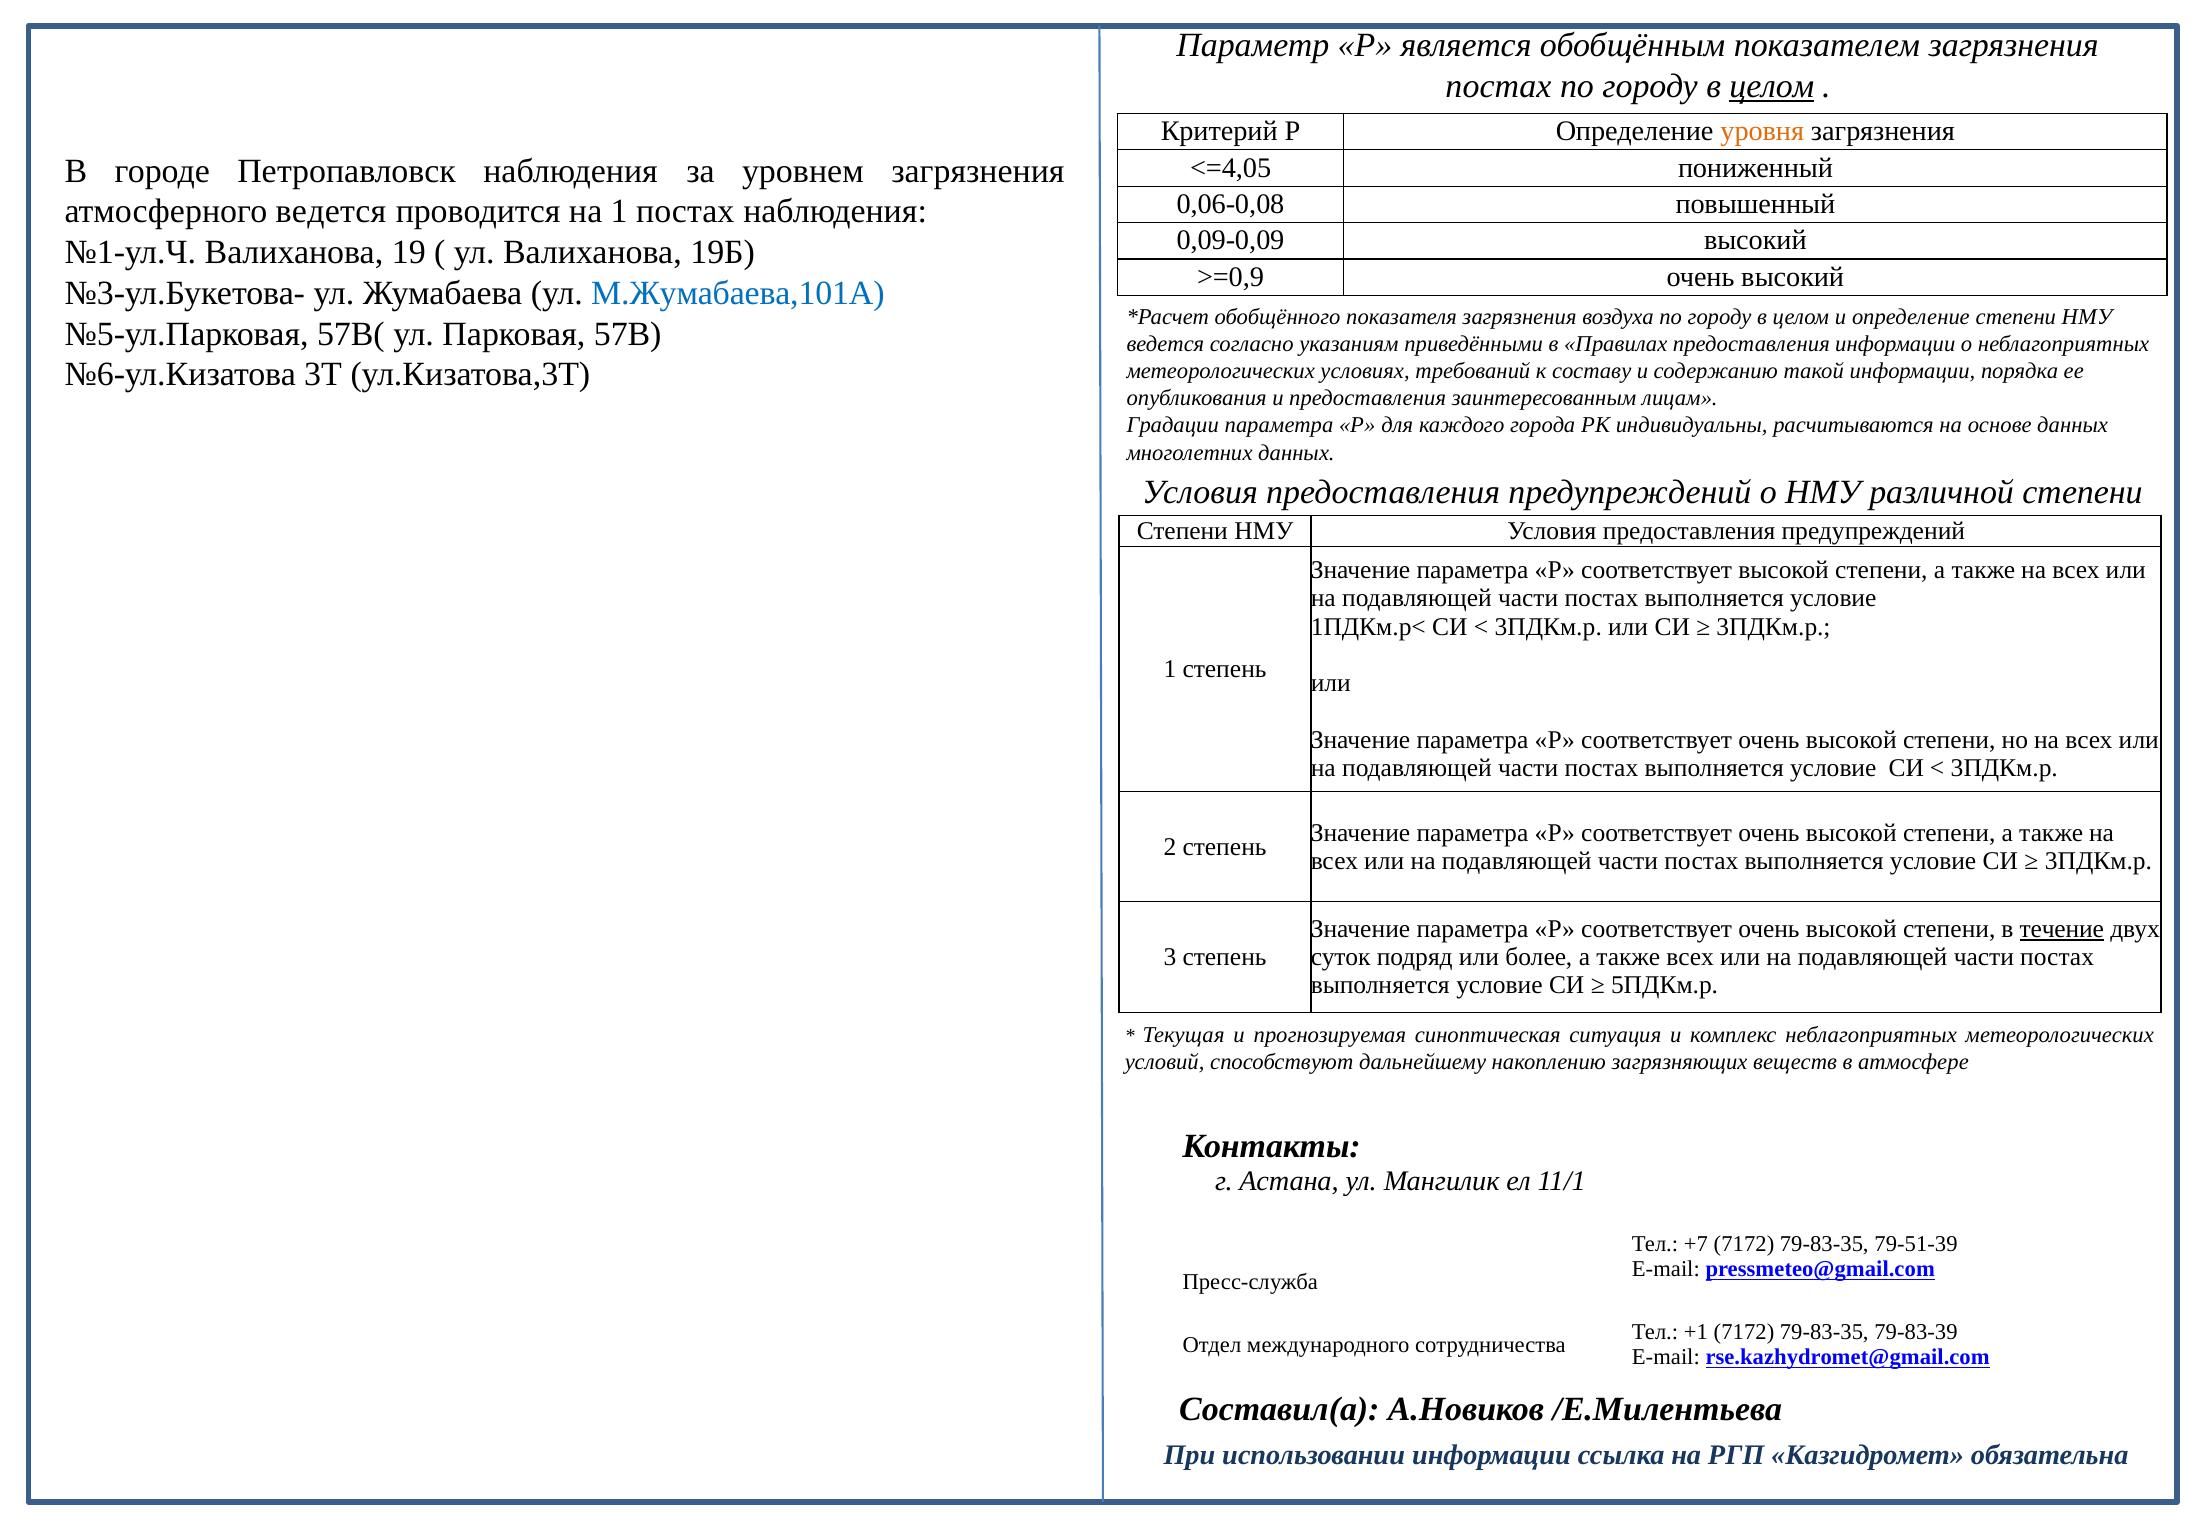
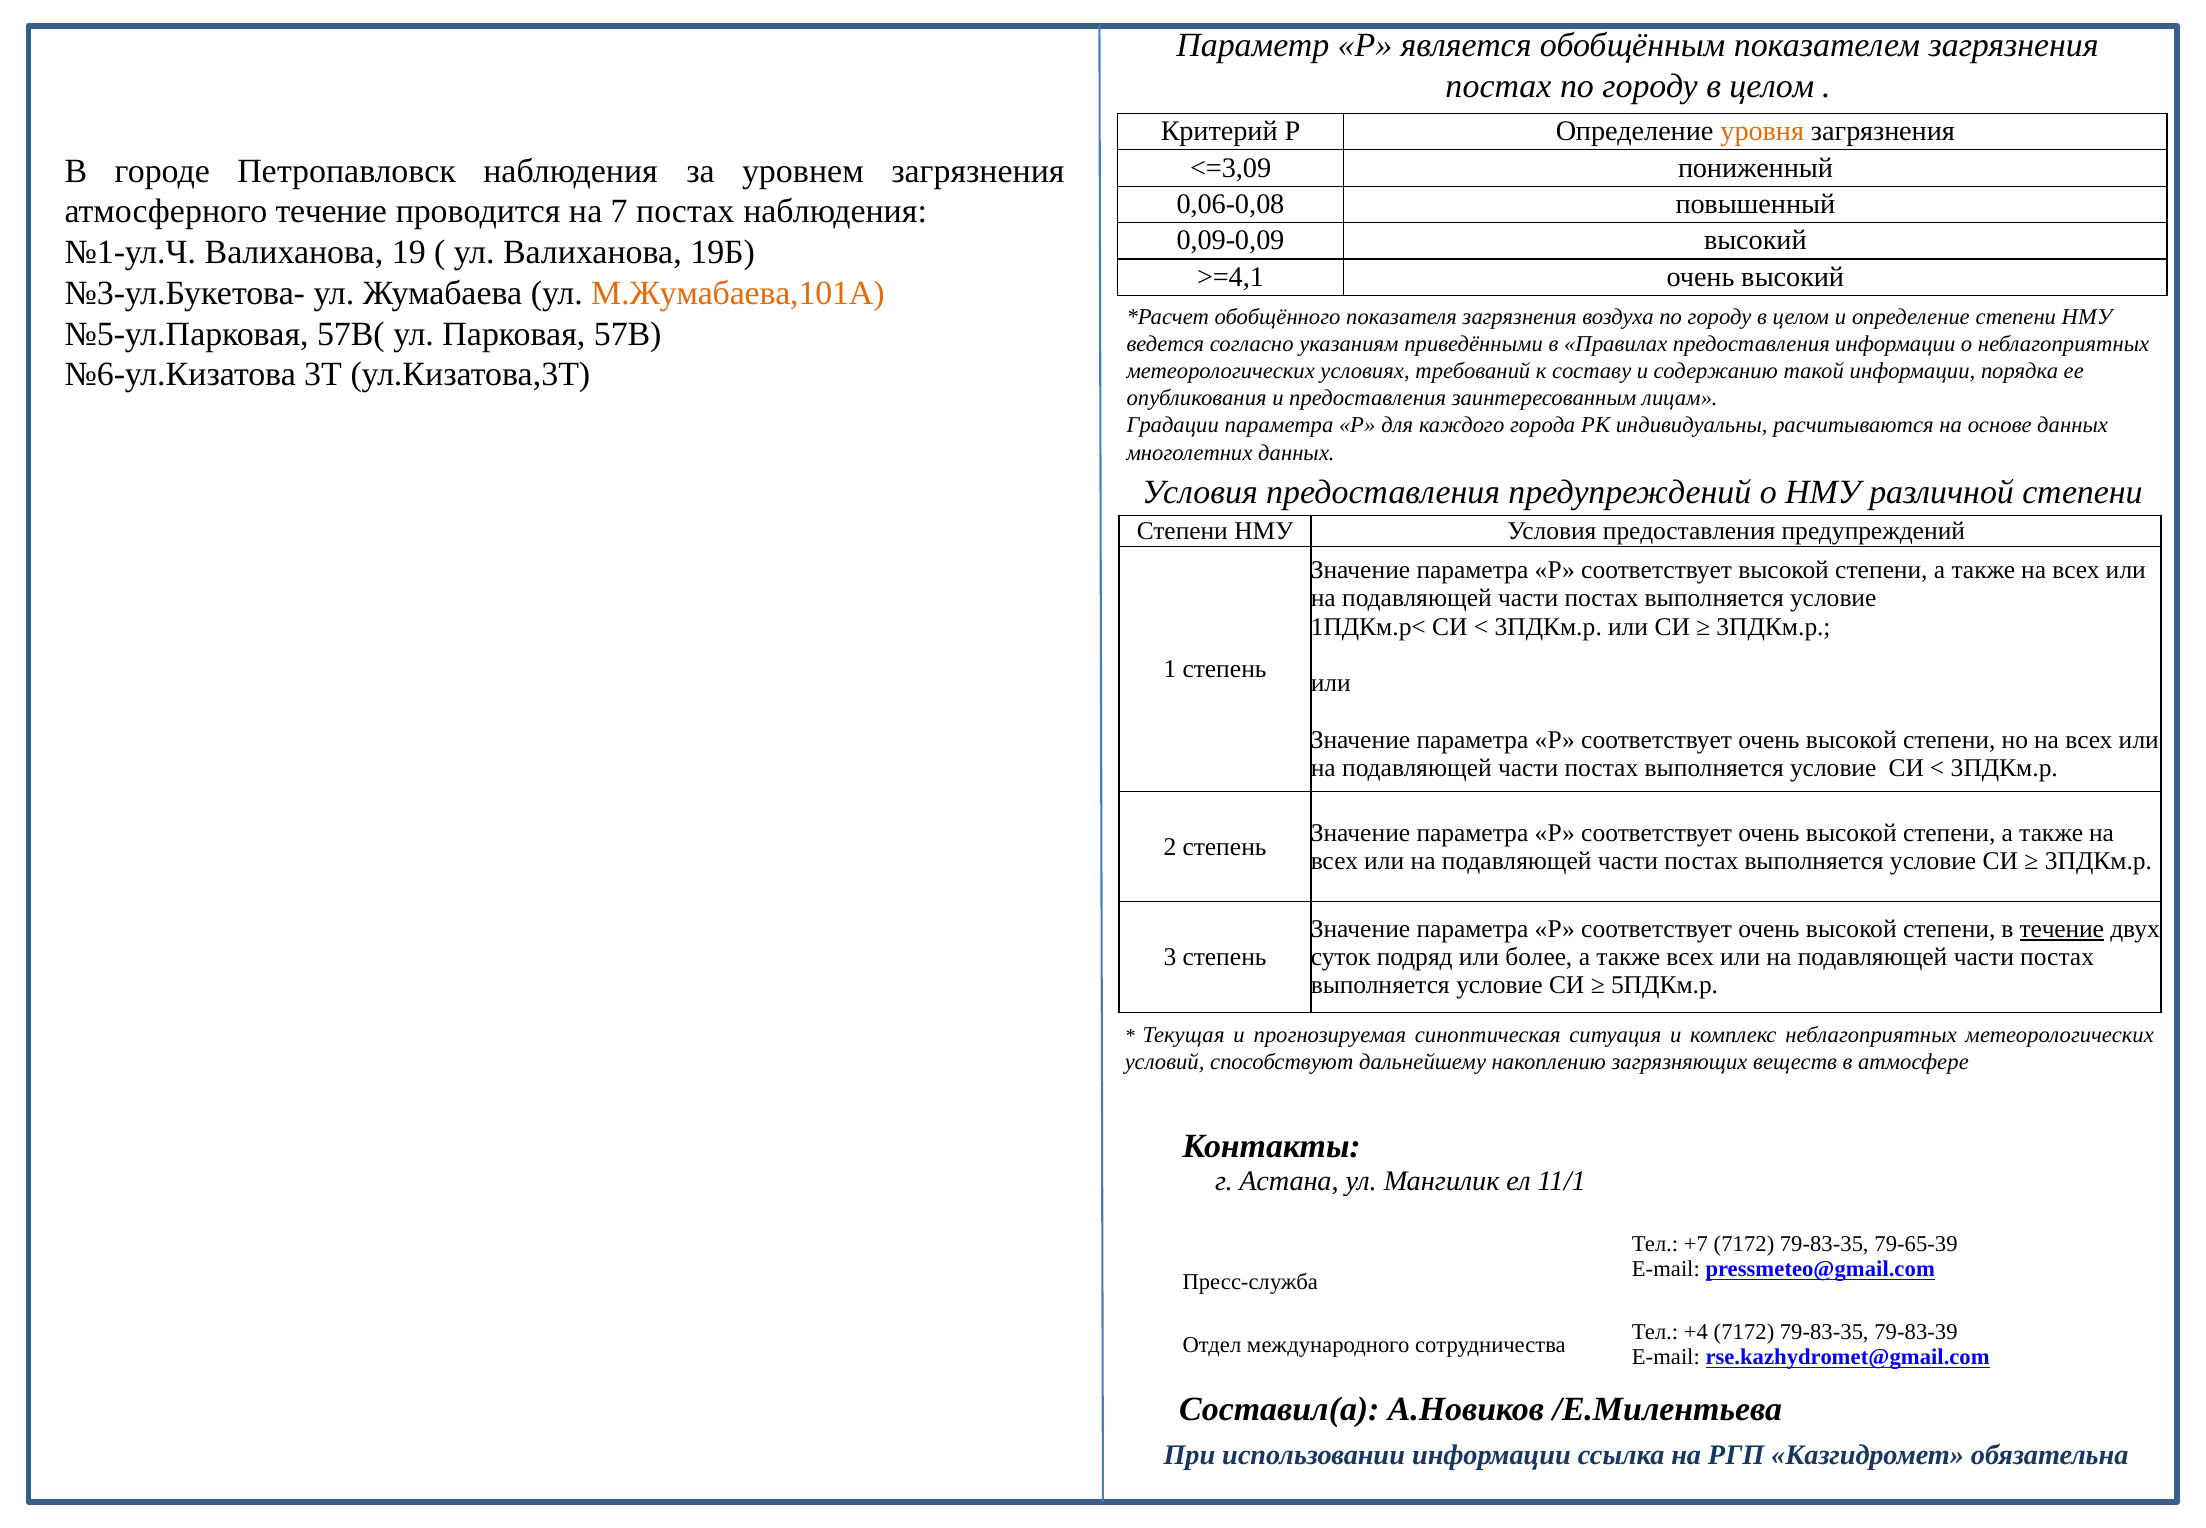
целом underline: present -> none (1772, 86)
<=4,05: <=4,05 -> <=3,09 (1231, 168)
атмосферного ведется: ведется -> течение (331, 212)
на 1: 1 -> 7 (619, 212)
>=0,9: >=0,9 -> >=4,1 (1230, 277)
М.Жумабаева,101А colour: blue -> orange (738, 293)
79-51-39: 79-51-39 -> 79-65-39 (1916, 1243)
+1: +1 -> +4 (1696, 1332)
